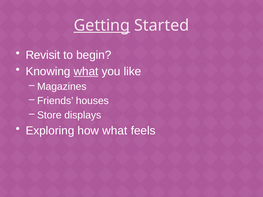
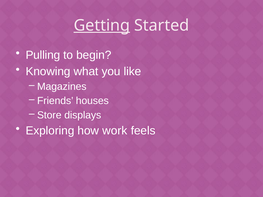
Revisit: Revisit -> Pulling (43, 55)
what underline: present -> none (86, 72)
how what: what -> work (115, 131)
